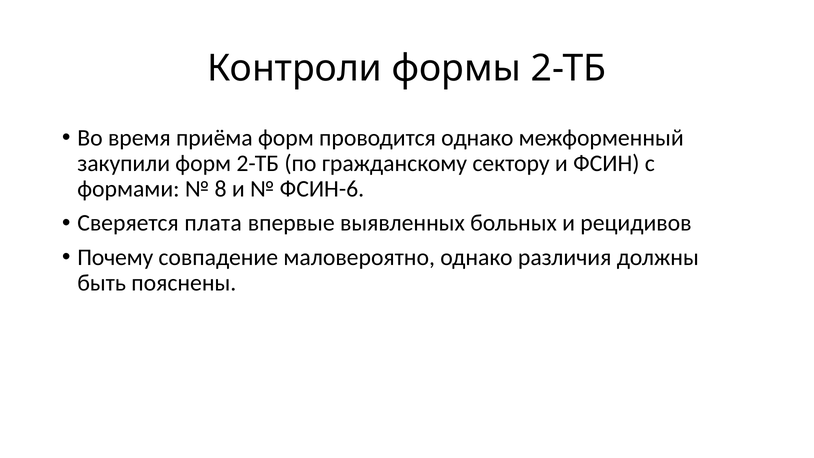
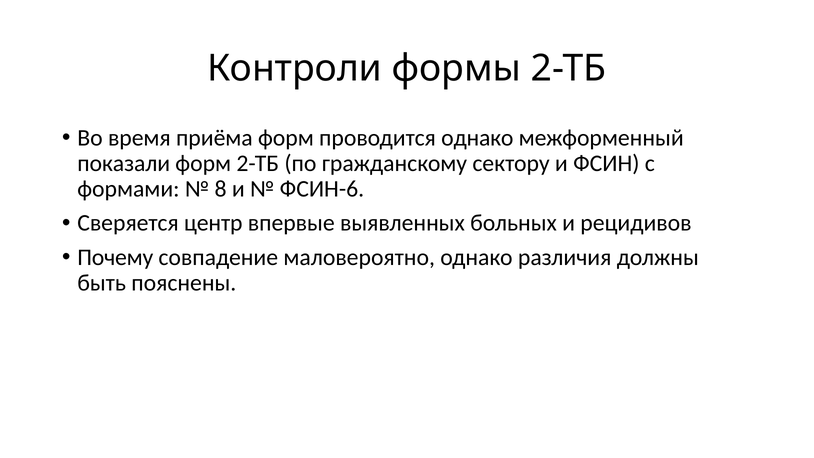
закупили: закупили -> показали (124, 163)
плата: плата -> центр (213, 223)
